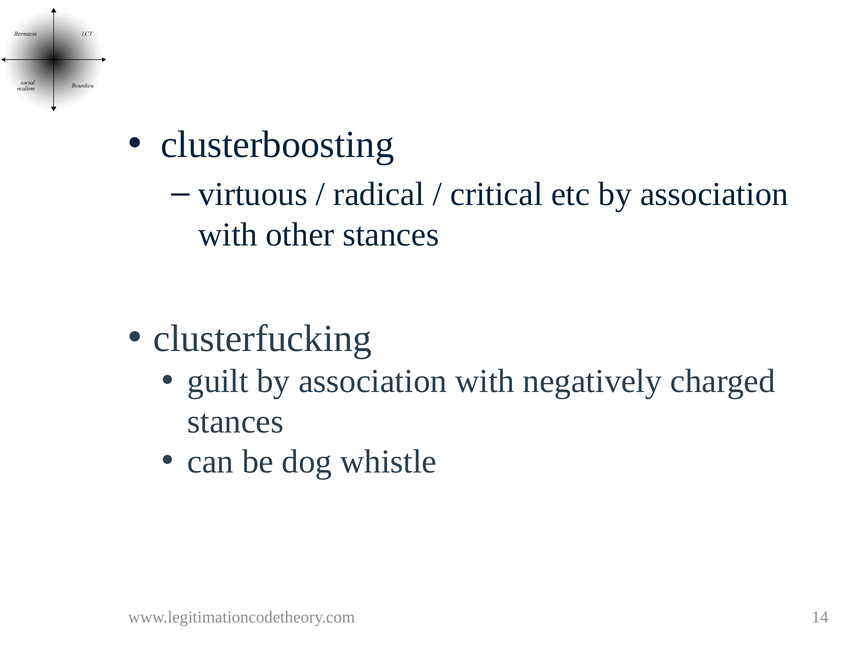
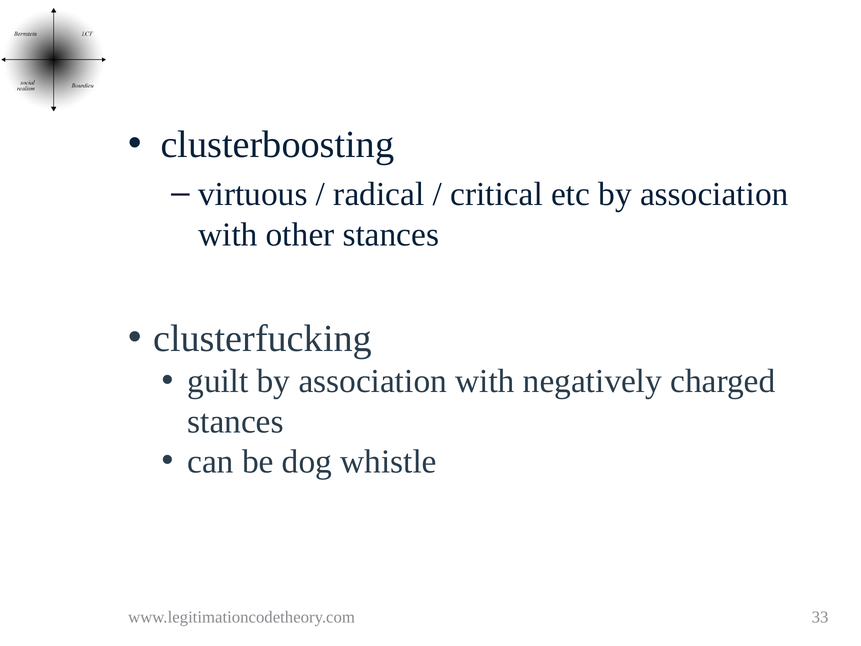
14: 14 -> 33 (820, 617)
